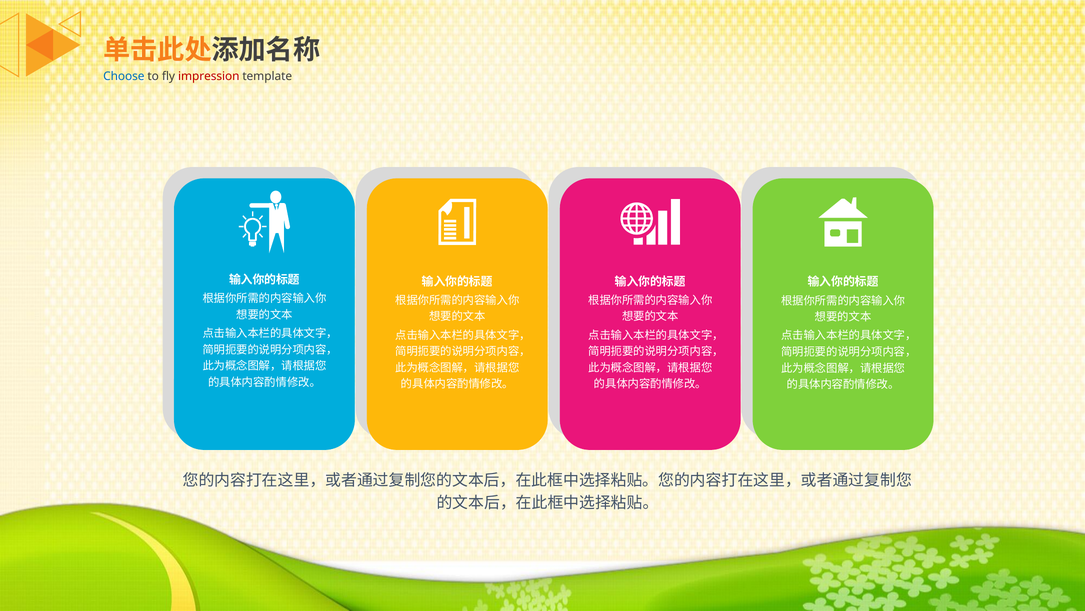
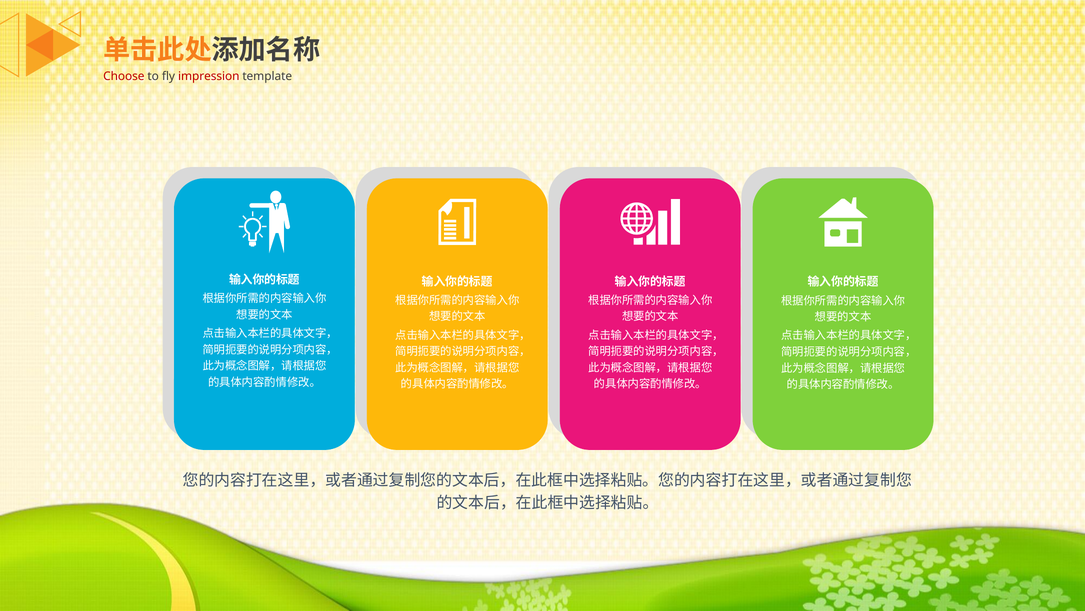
Choose colour: blue -> red (124, 76)
